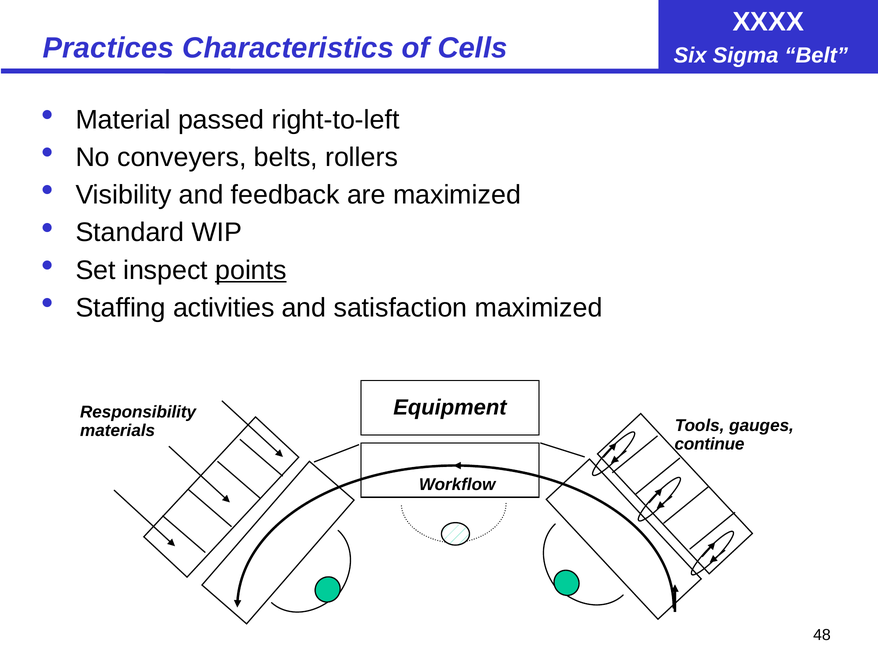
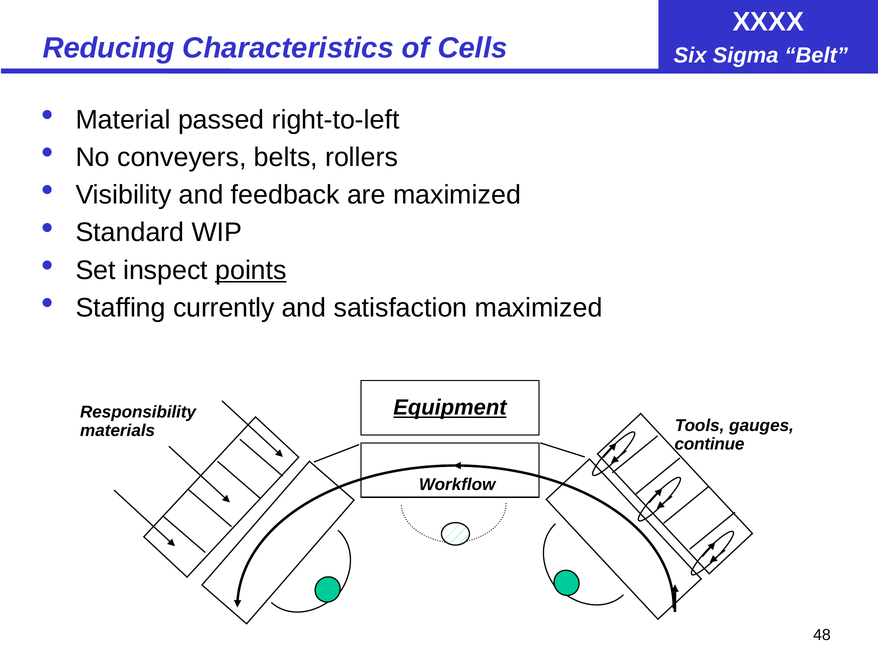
Practices: Practices -> Reducing (109, 48)
activities: activities -> currently (224, 308)
Equipment underline: none -> present (450, 407)
